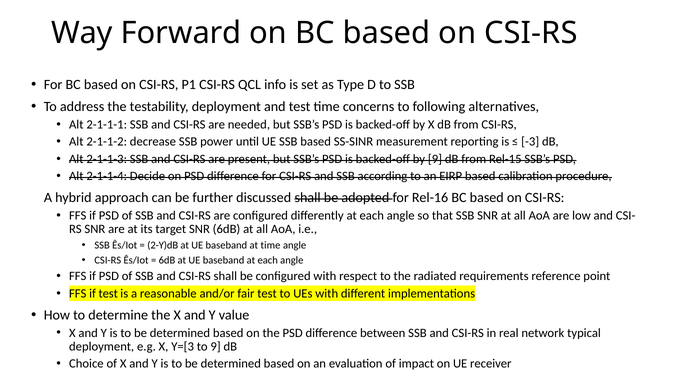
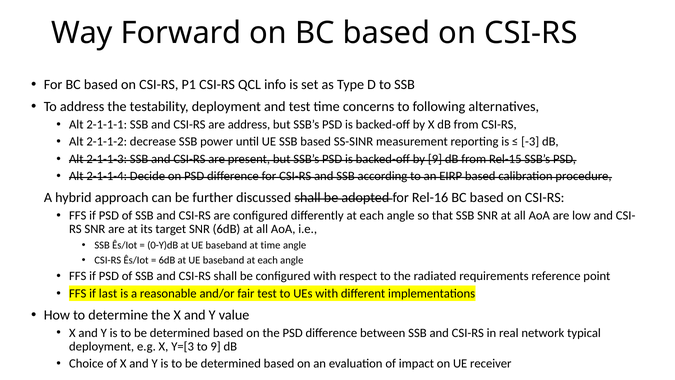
are needed: needed -> address (249, 124)
2-Y)dB: 2-Y)dB -> 0-Y)dB (163, 245)
if test: test -> last (108, 293)
